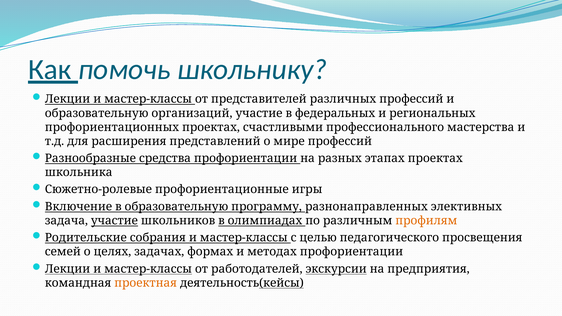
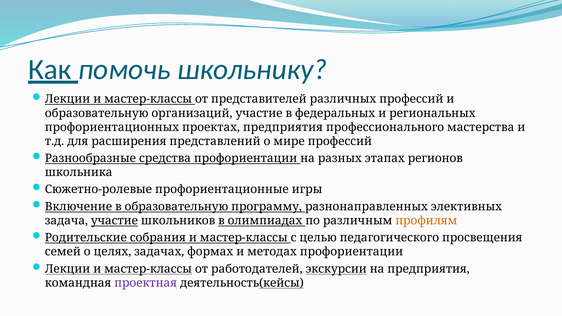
проектах счастливыми: счастливыми -> предприятия (283, 127)
этапах проектах: проектах -> регионов (435, 158)
проектная colour: orange -> purple (146, 283)
